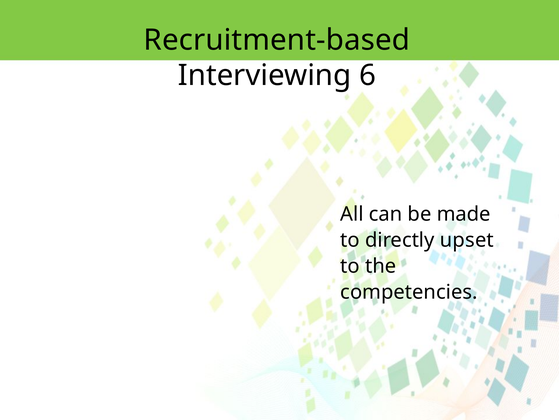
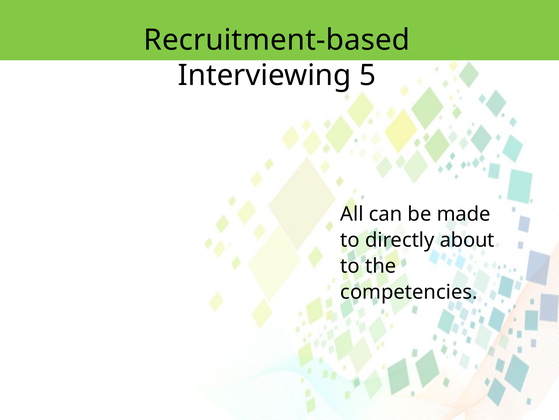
6: 6 -> 5 (367, 75)
upset: upset -> about (467, 240)
